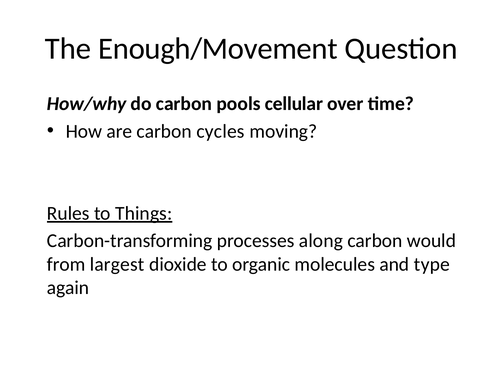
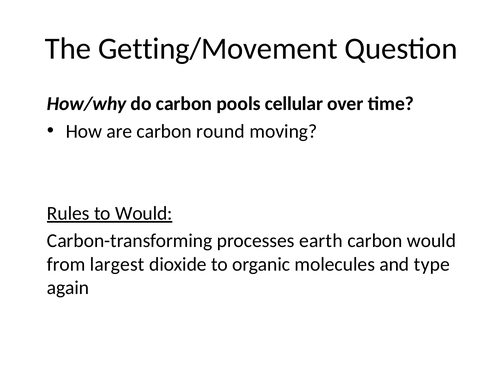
Enough/Movement: Enough/Movement -> Getting/Movement (218, 49)
cycles: cycles -> round (221, 131)
to Things: Things -> Would (144, 213)
along: along -> earth (321, 240)
